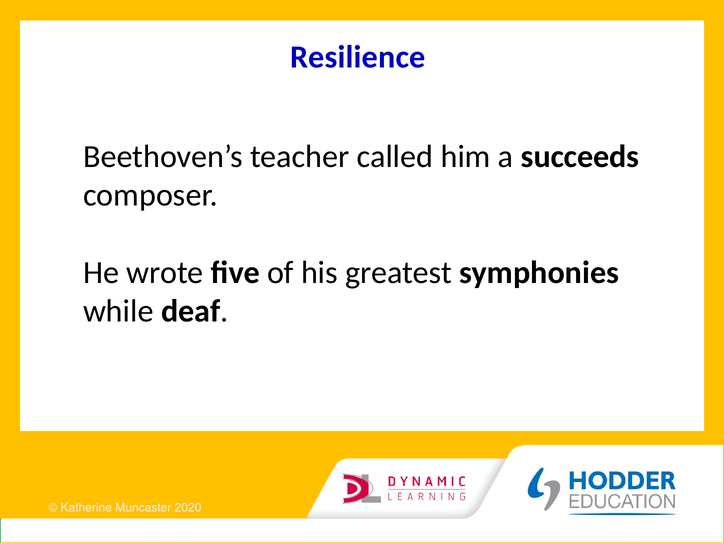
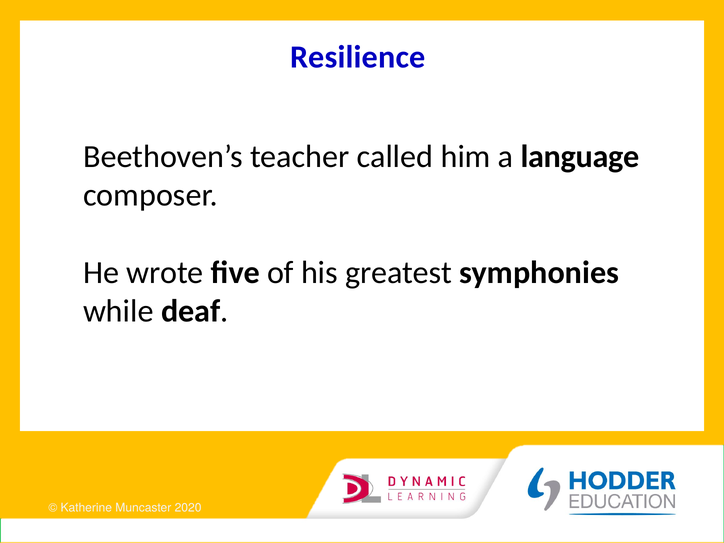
succeeds: succeeds -> language (580, 157)
